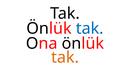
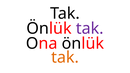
tak colour: blue -> purple (90, 29)
